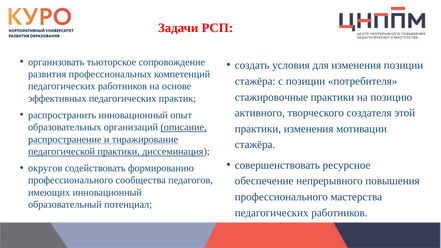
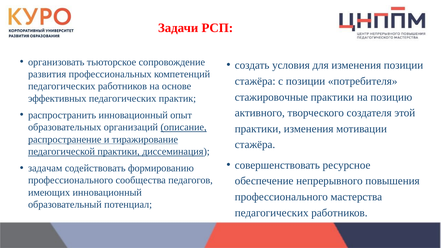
округов: округов -> задачам (45, 168)
